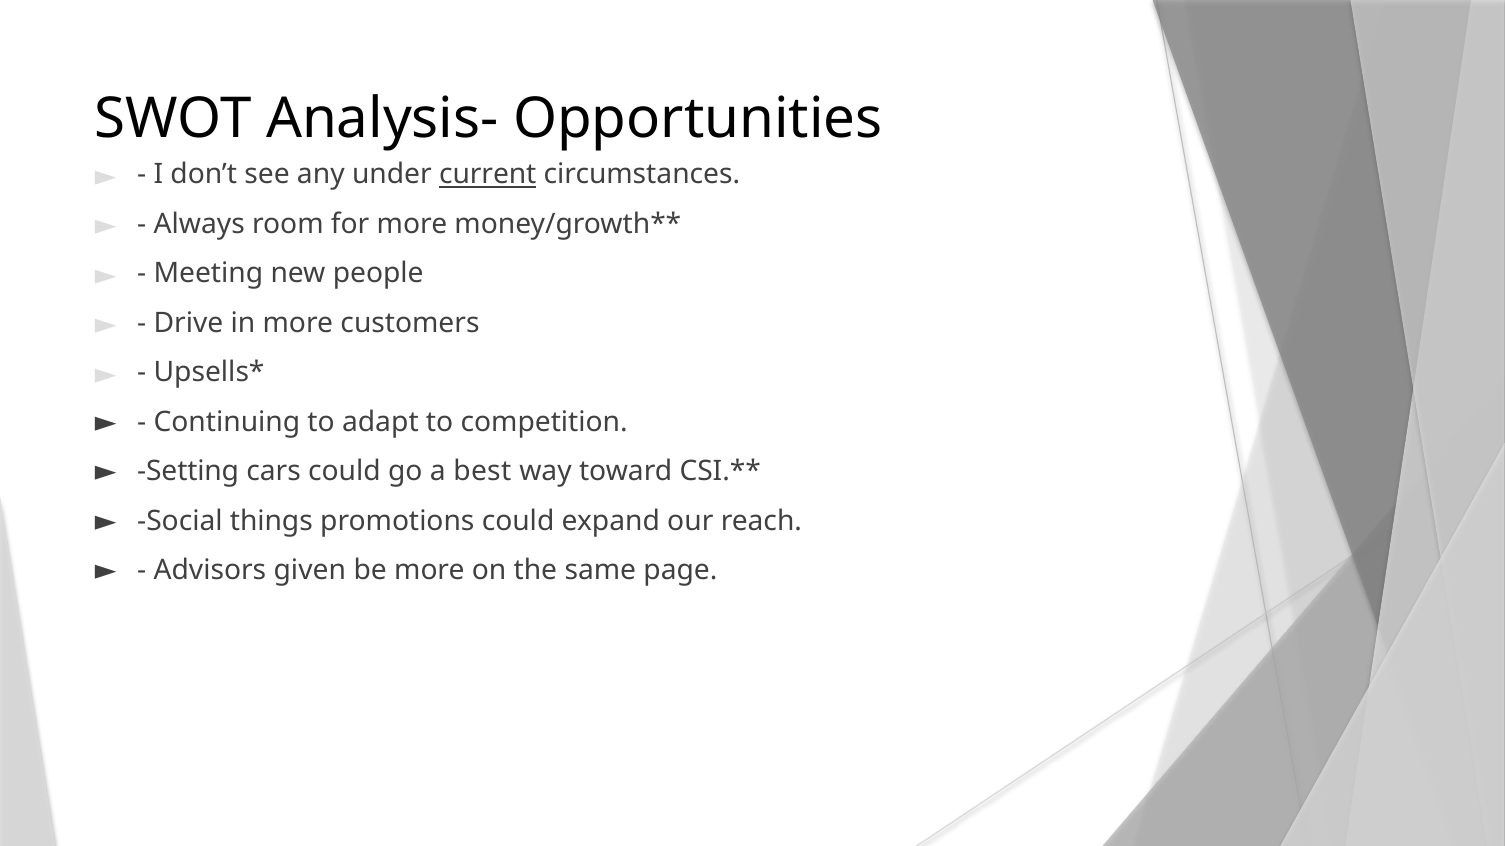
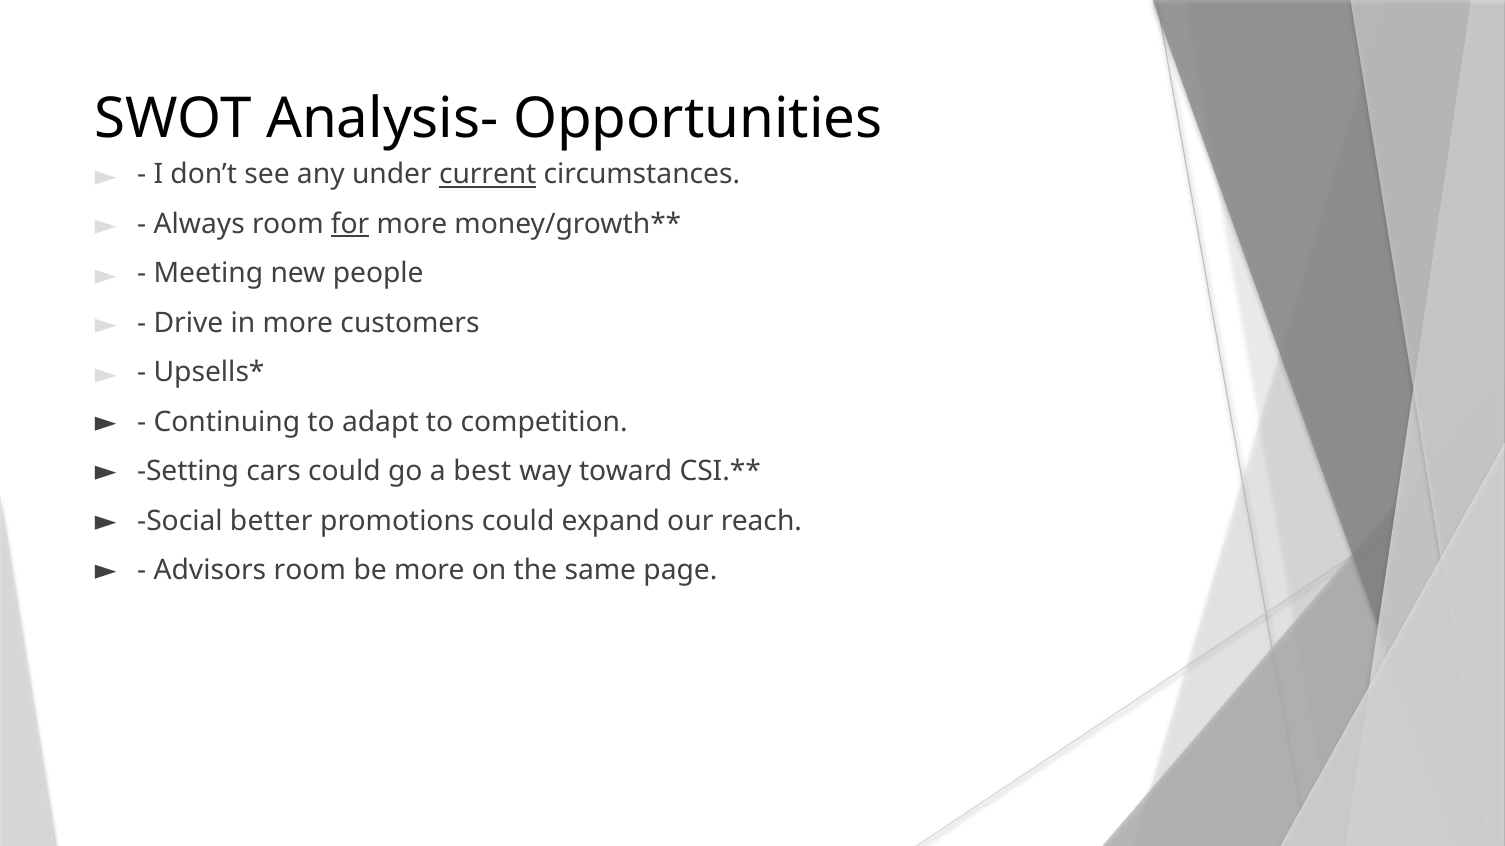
for underline: none -> present (350, 224)
things: things -> better (271, 522)
Advisors given: given -> room (310, 571)
